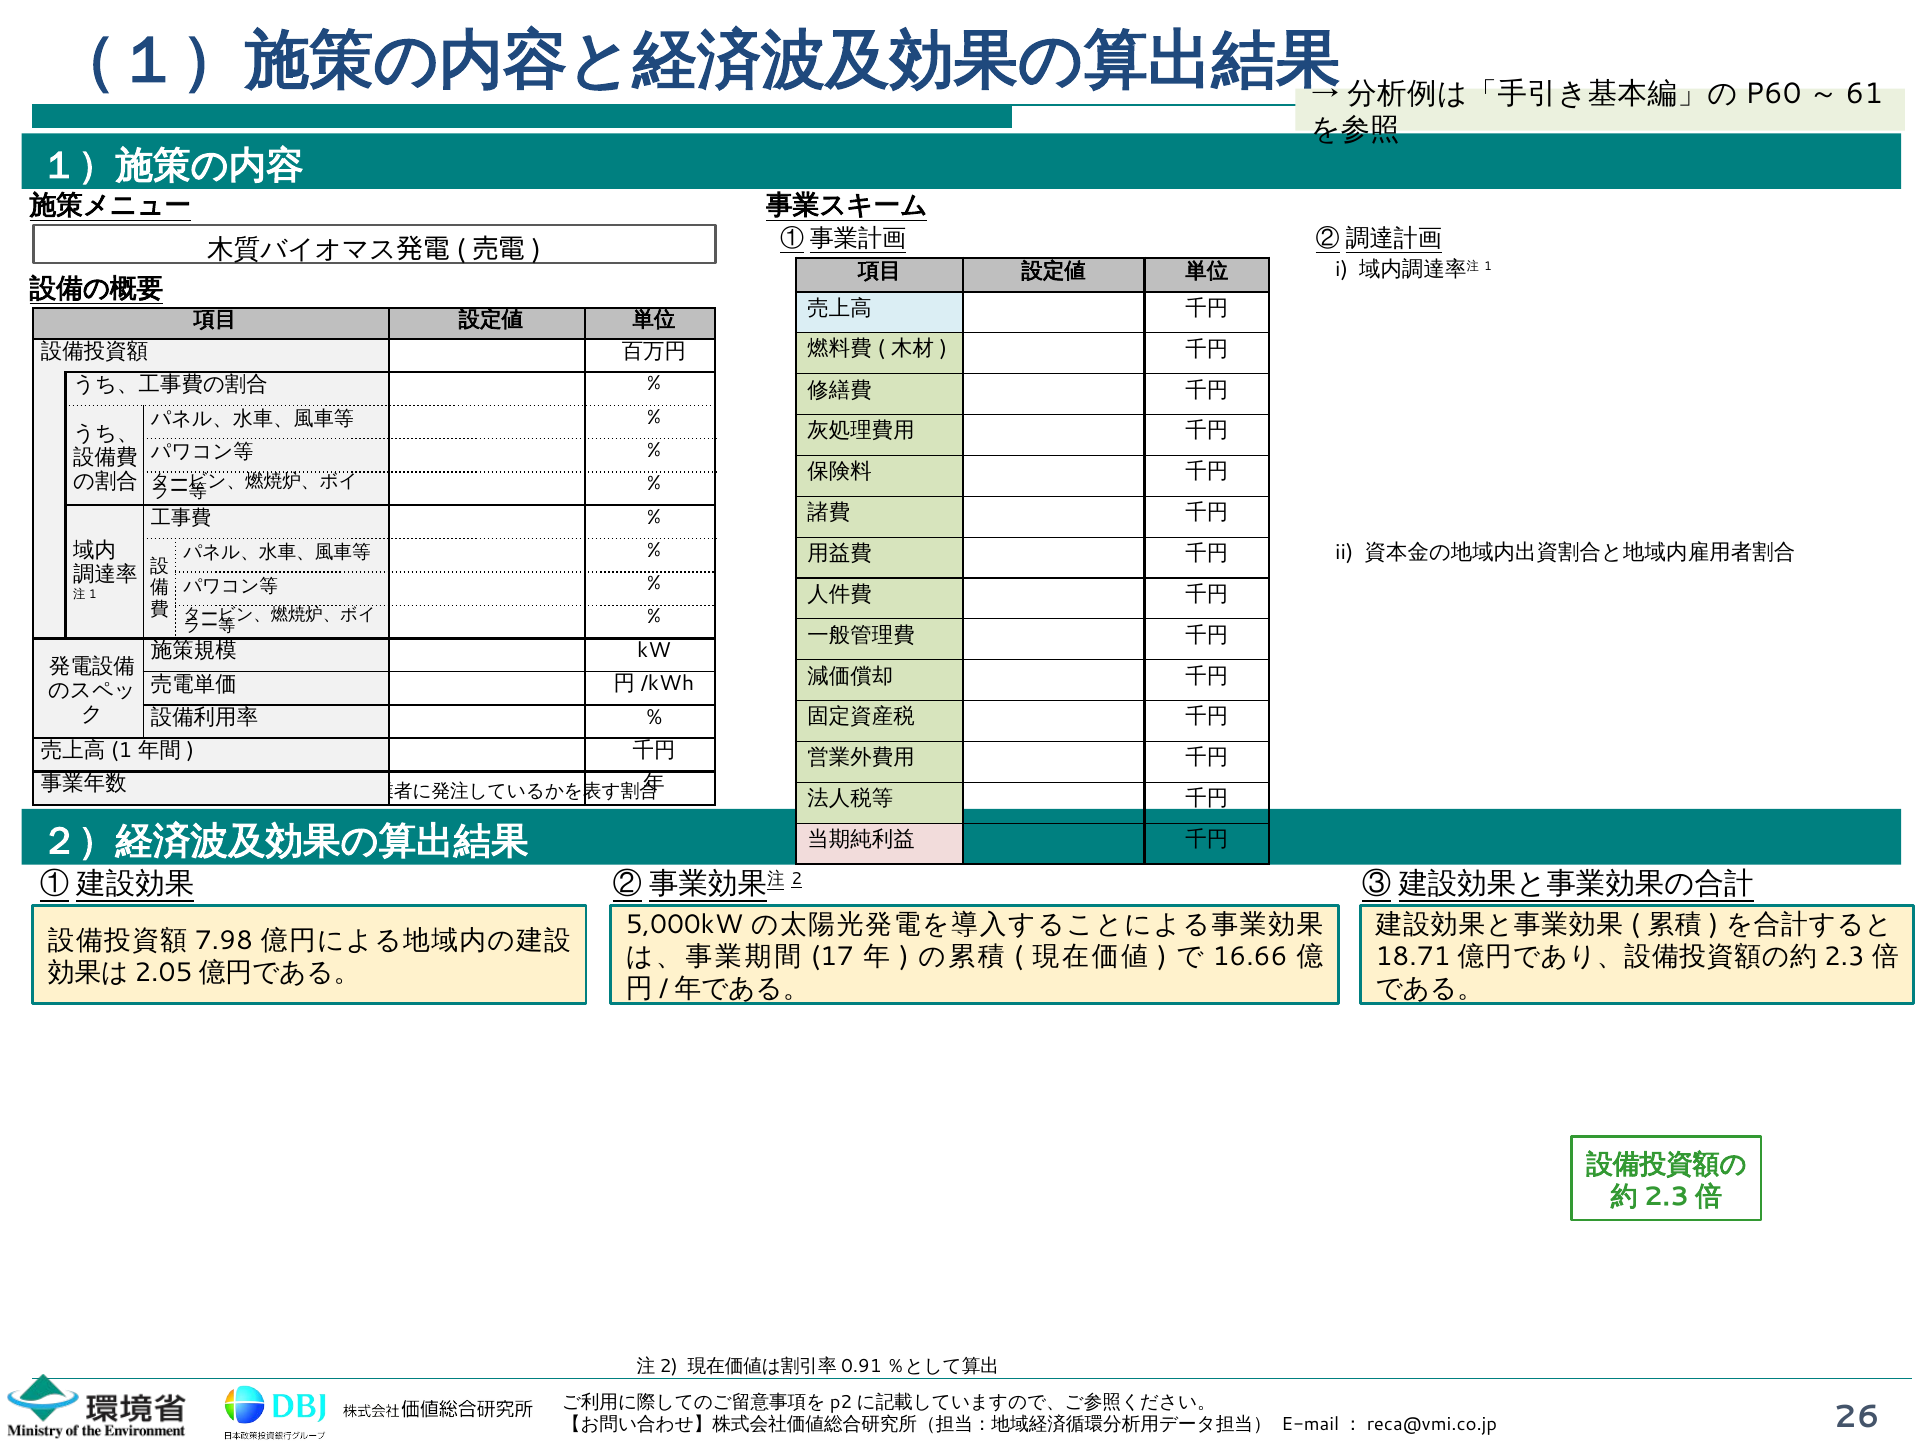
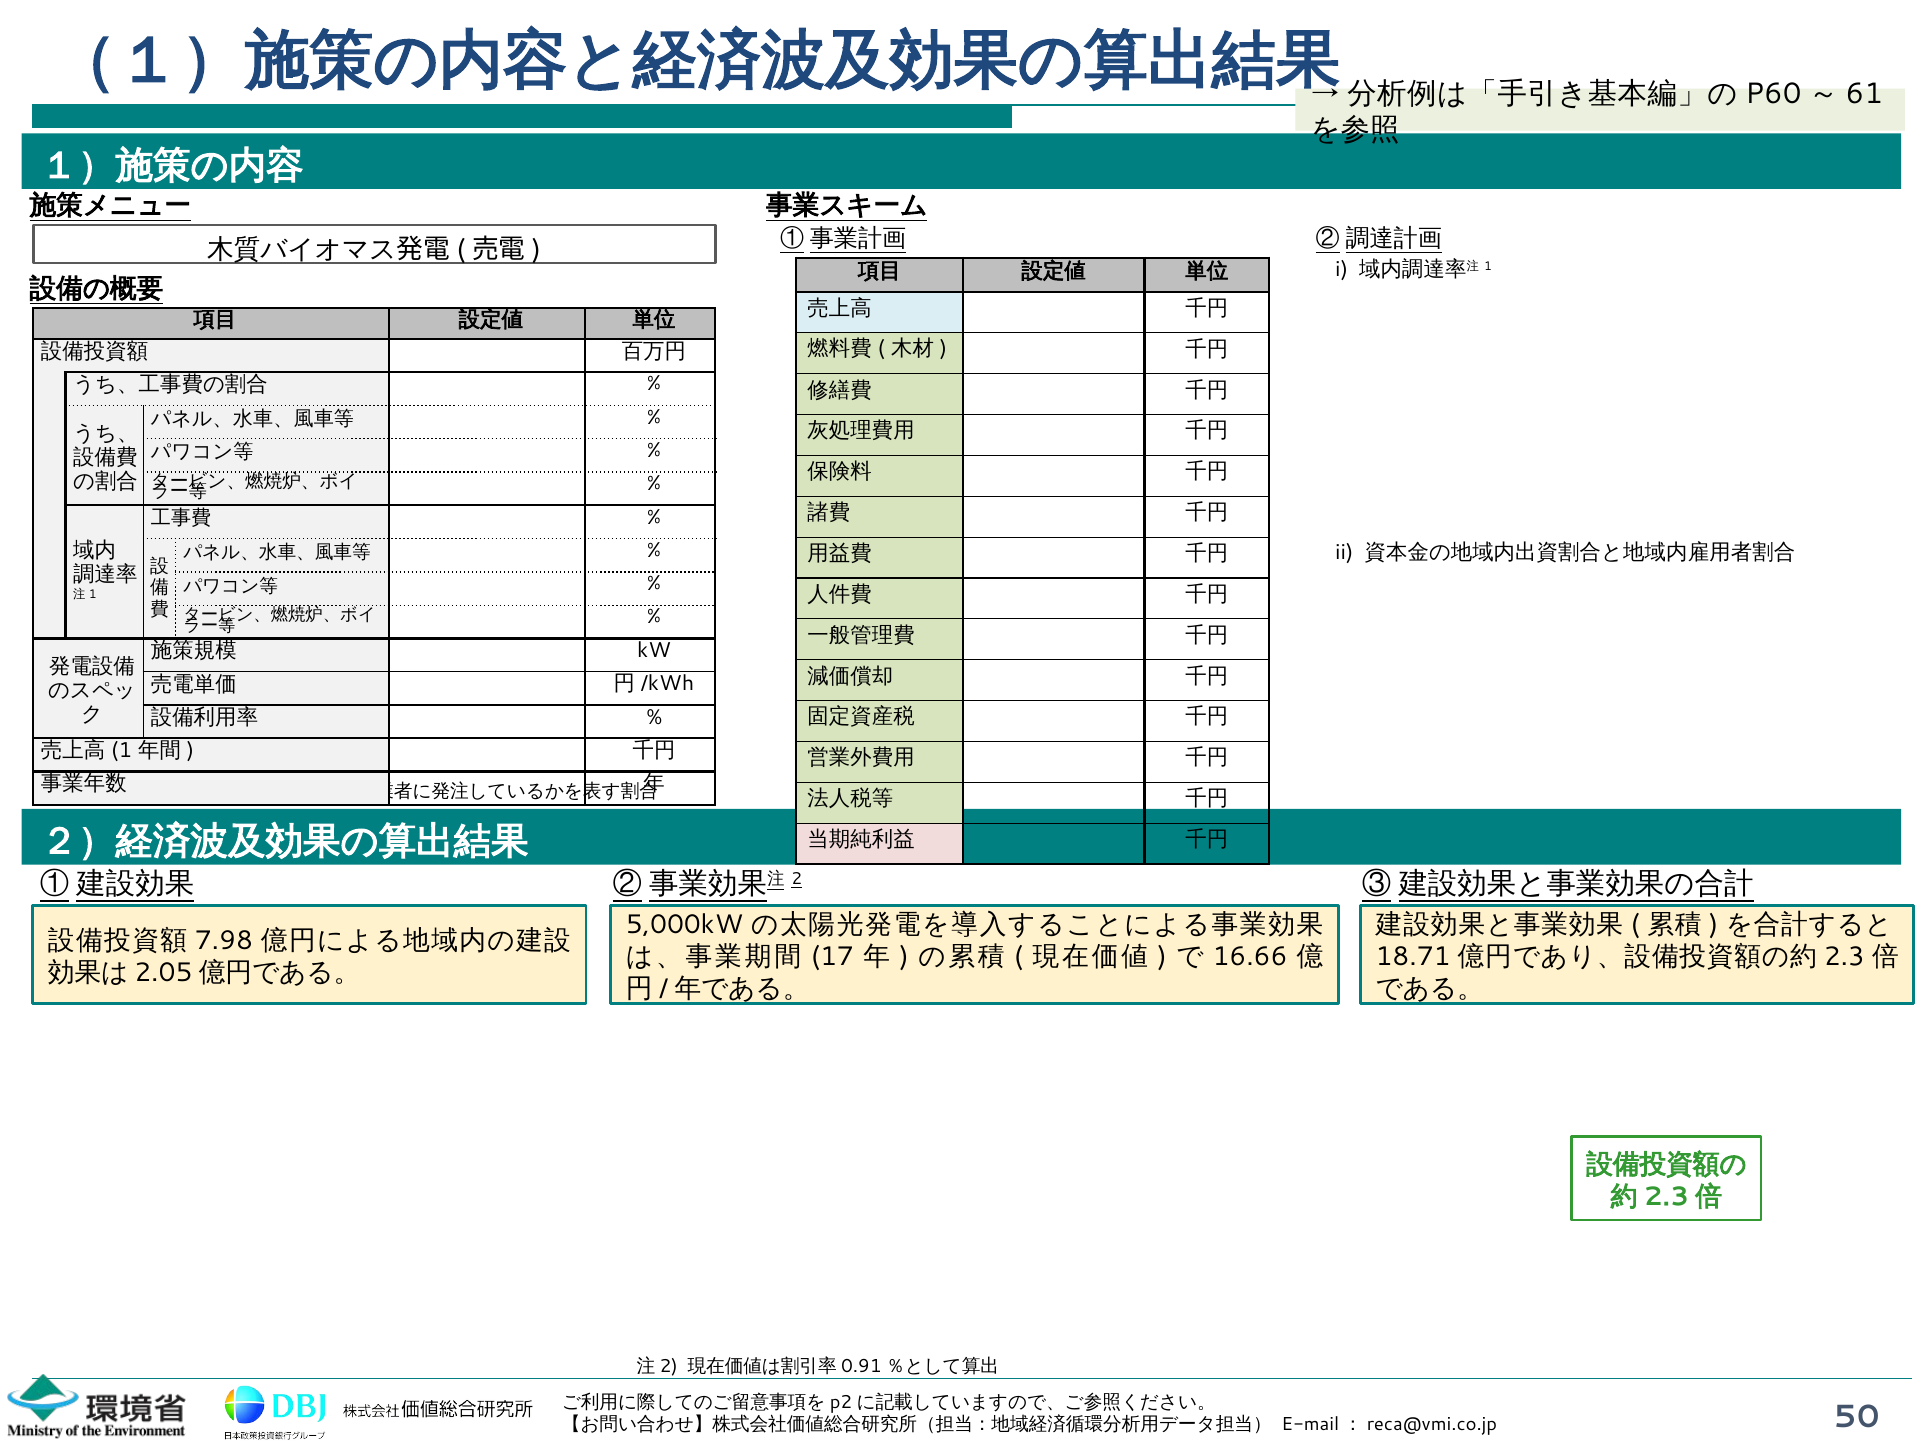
26: 26 -> 50 (1857, 1417)
